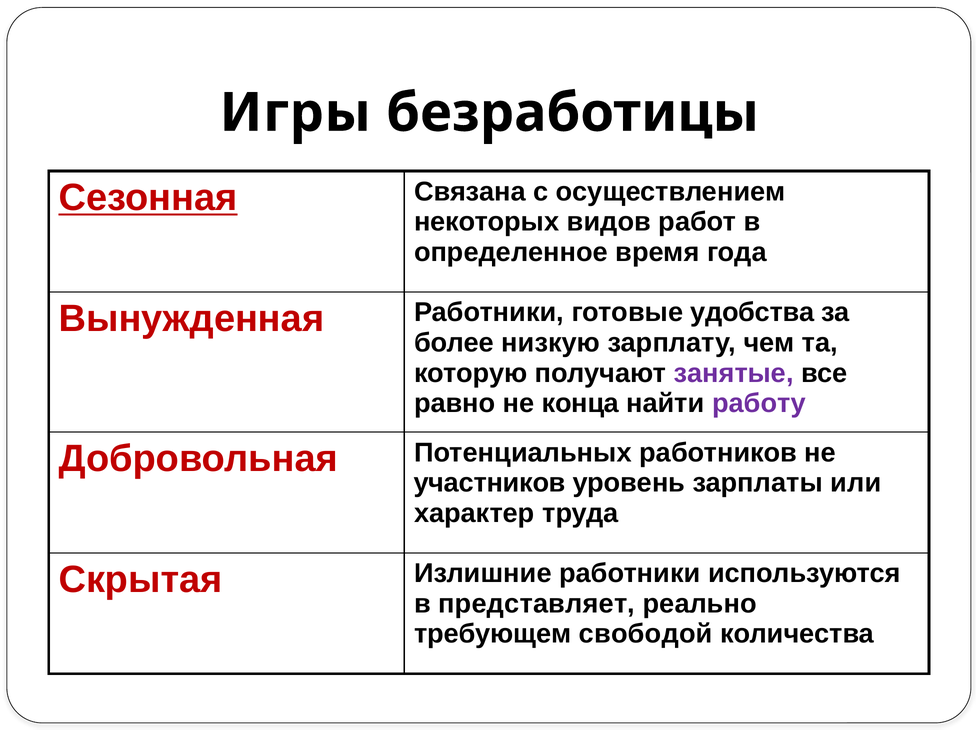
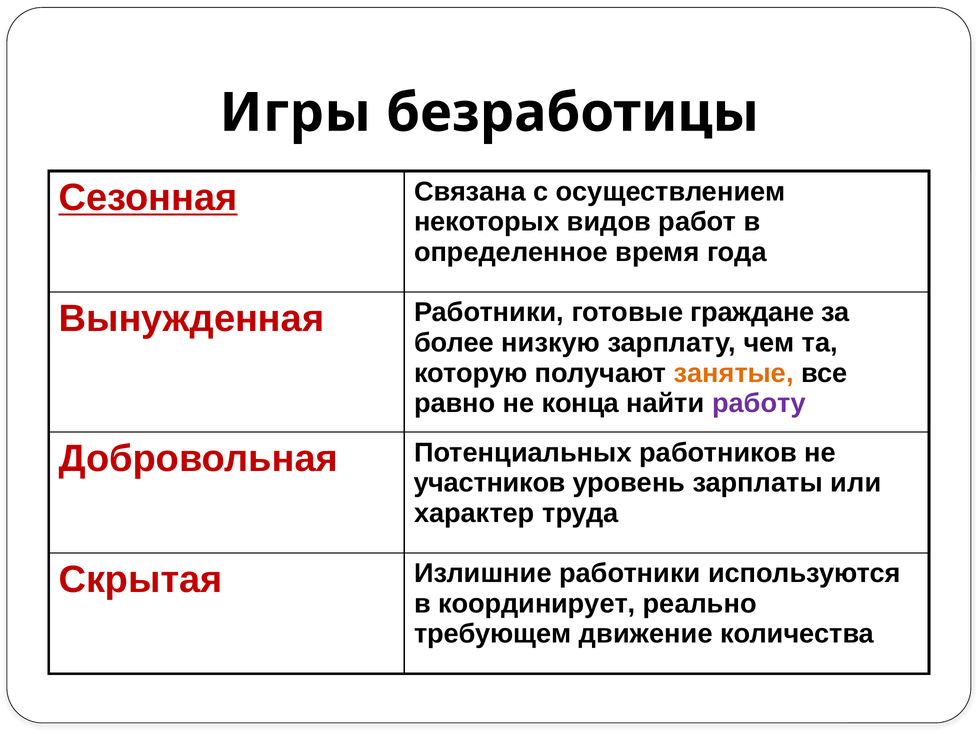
удобства: удобства -> граждане (752, 313)
занятые colour: purple -> orange (734, 373)
представляет: представляет -> координирует (537, 604)
свободой: свободой -> движение (646, 634)
